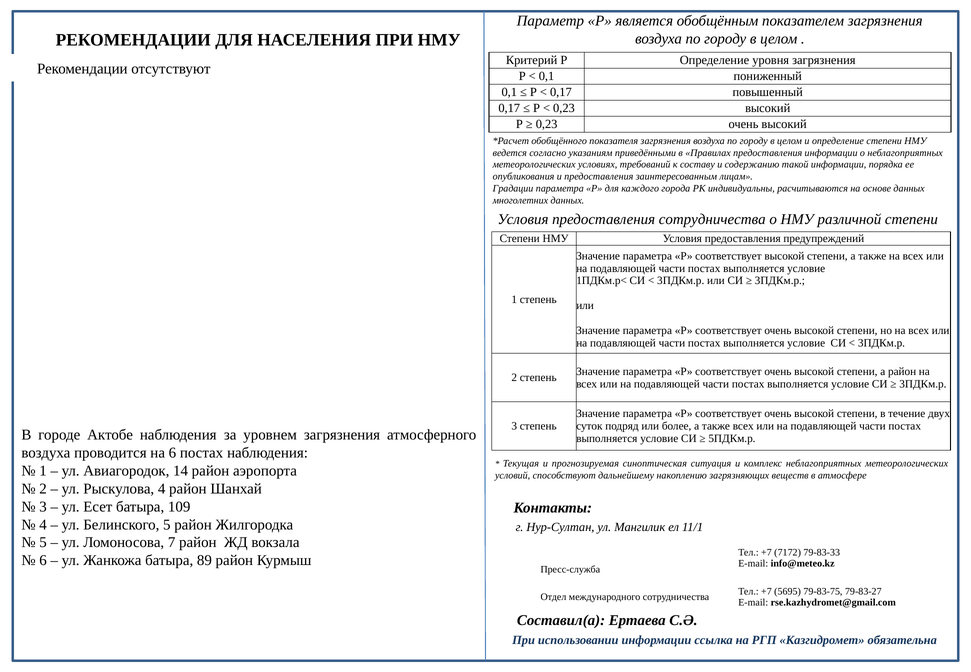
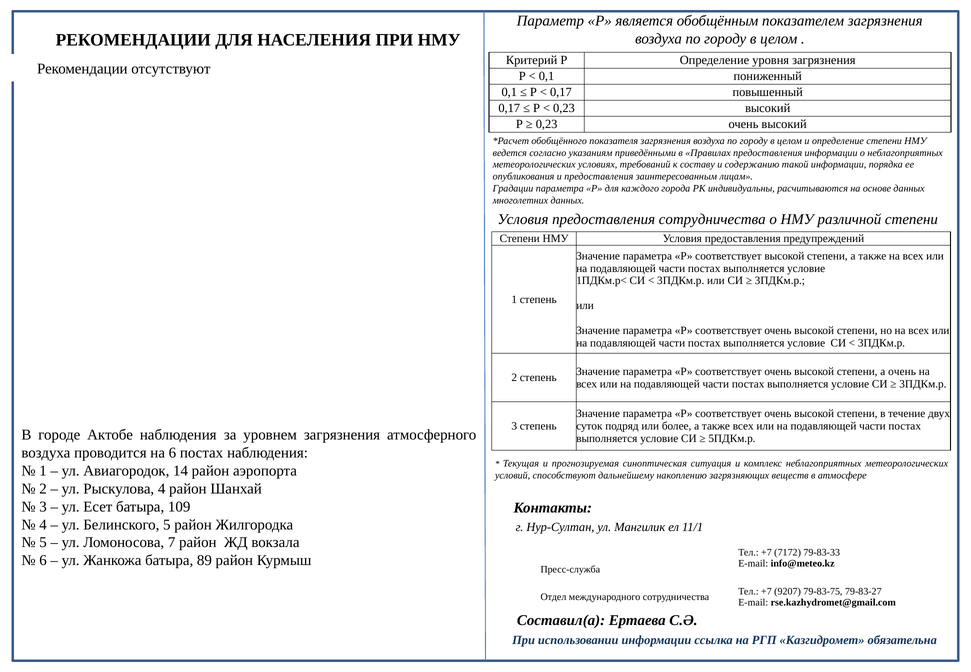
а район: район -> очень (902, 372)
5695: 5695 -> 9207 (788, 592)
